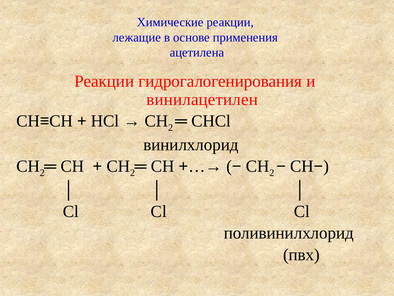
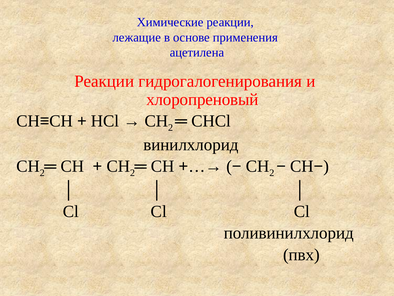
винилацетилен: винилацетилен -> хлоропреновый (202, 99)
